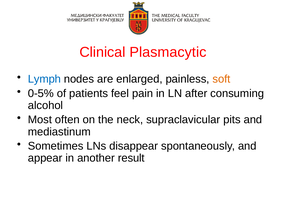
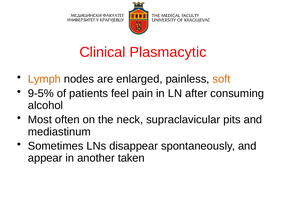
Lymph colour: blue -> orange (44, 79)
0-5%: 0-5% -> 9-5% (41, 93)
result: result -> taken (131, 158)
